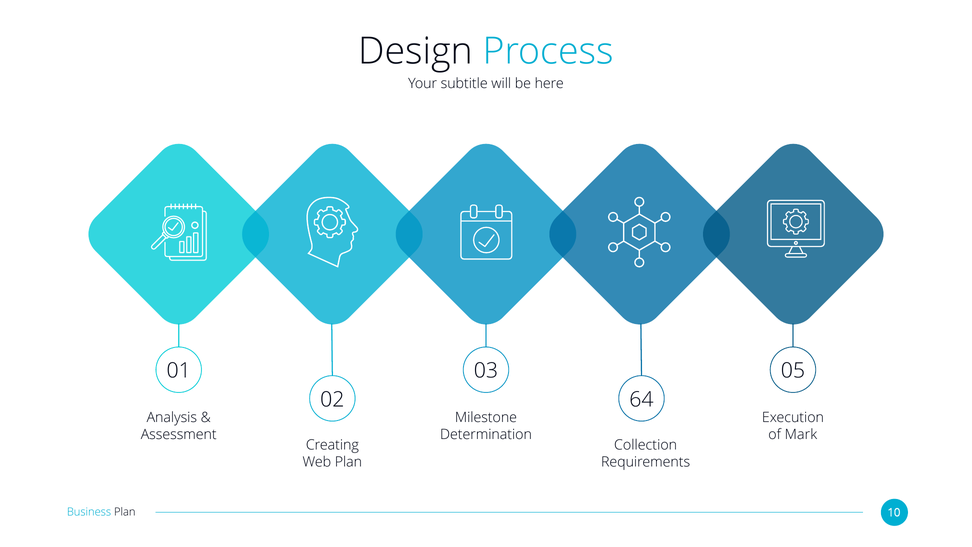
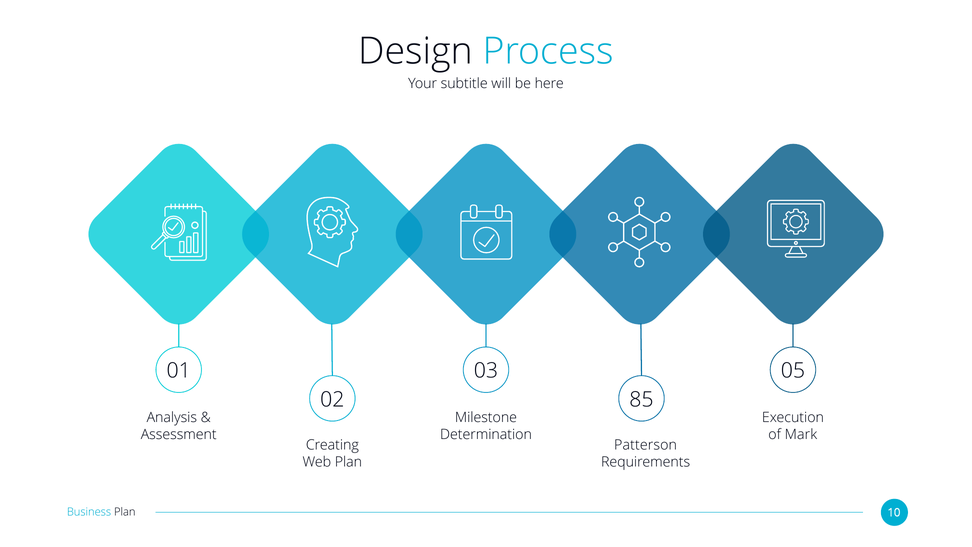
64: 64 -> 85 (641, 399)
Collection: Collection -> Patterson (646, 445)
